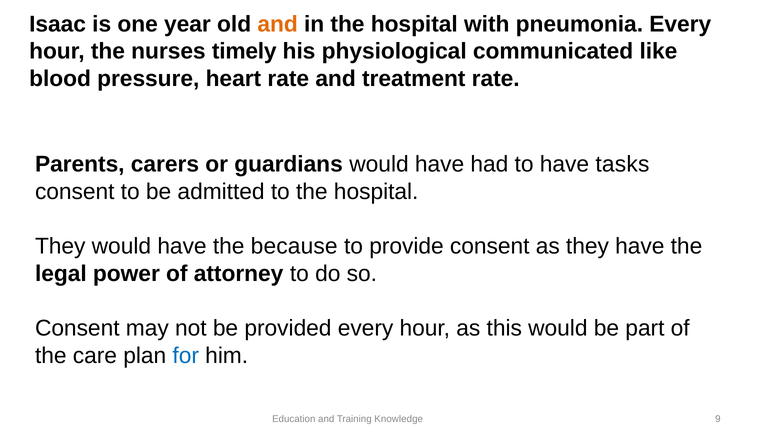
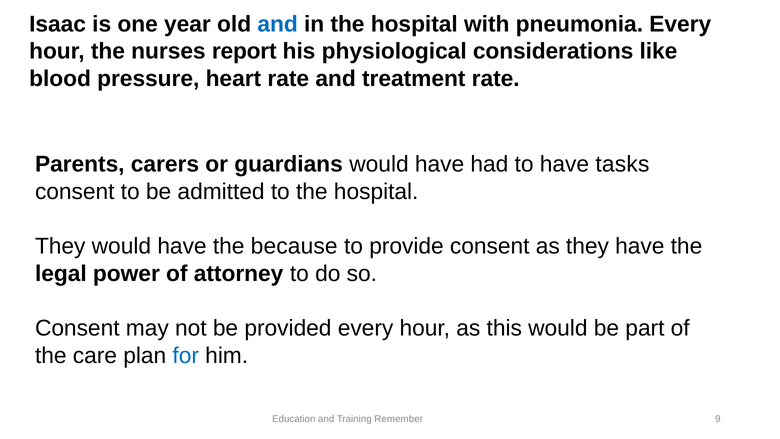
and colour: orange -> blue (278, 24)
timely: timely -> report (244, 51)
communicated: communicated -> considerations (553, 51)
Knowledge: Knowledge -> Remember (399, 419)
